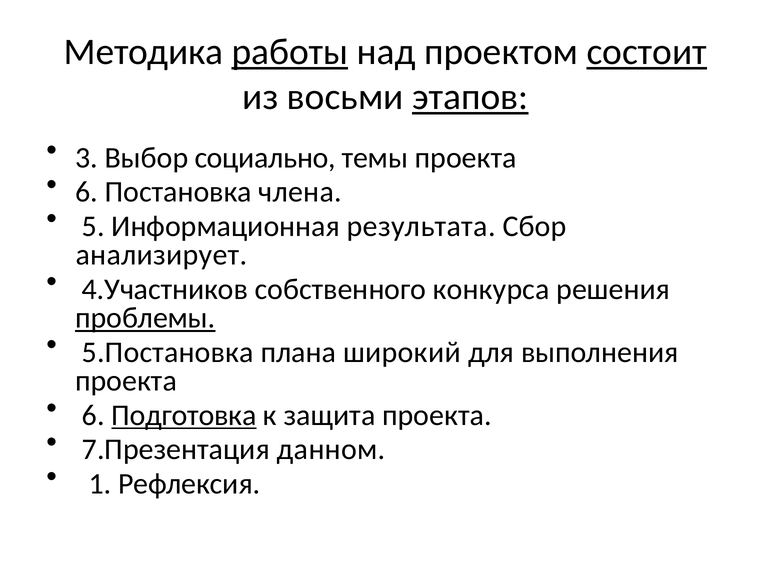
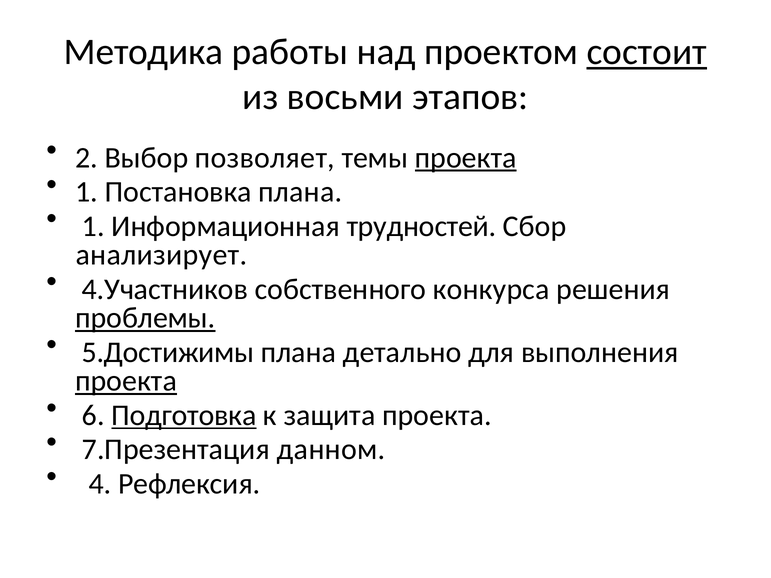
работы underline: present -> none (290, 52)
этапов underline: present -> none (470, 97)
3: 3 -> 2 (87, 158)
социально: социально -> позволяет (265, 158)
проекта underline: none -> present (466, 158)
6: 6 -> 1 (87, 192)
Постановка члена: члена -> плана (300, 192)
5: 5 -> 1 (93, 226)
результата: результата -> трудностей (422, 226)
5.Постановка: 5.Постановка -> 5.Достижимы (168, 352)
широкий: широкий -> детально (402, 352)
проекта underline: none -> present (126, 381)
1: 1 -> 4 (100, 484)
